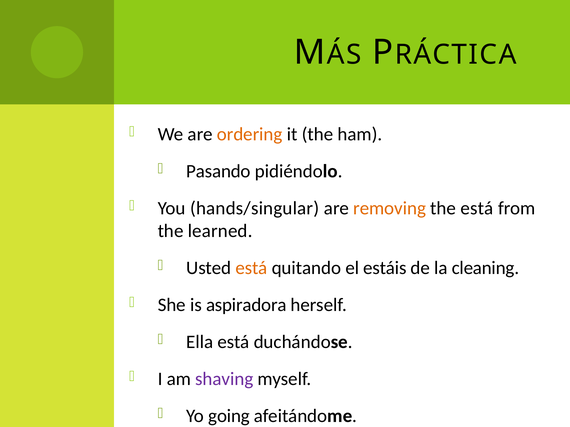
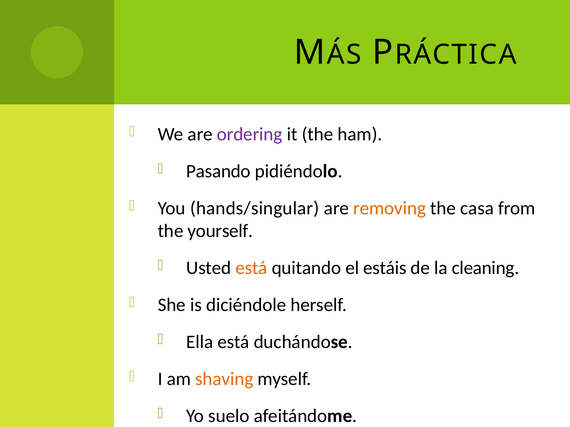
ordering colour: orange -> purple (250, 134)
the está: está -> casa (477, 208)
the learned: learned -> yourself (220, 231)
aspiradora: aspiradora -> diciéndole (246, 305)
shaving colour: purple -> orange (224, 379)
going: going -> suelo (229, 416)
